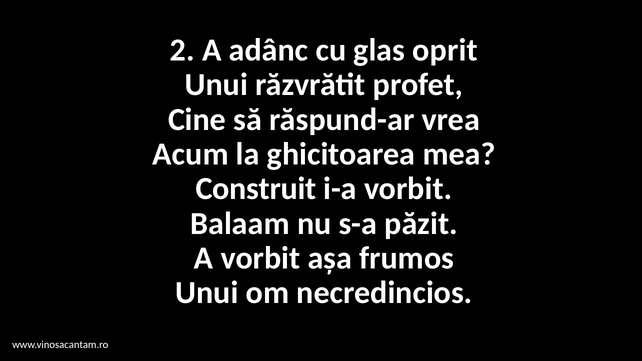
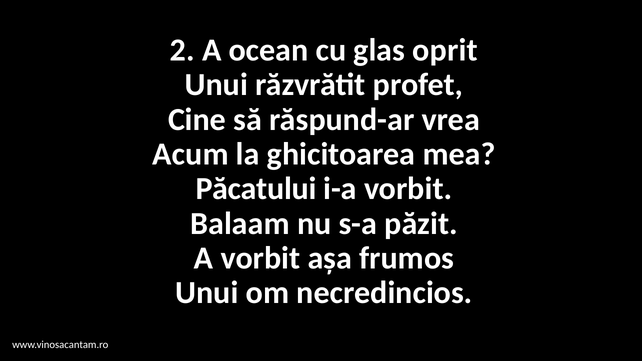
adânc: adânc -> ocean (269, 50)
Construit: Construit -> Păcatului (256, 189)
